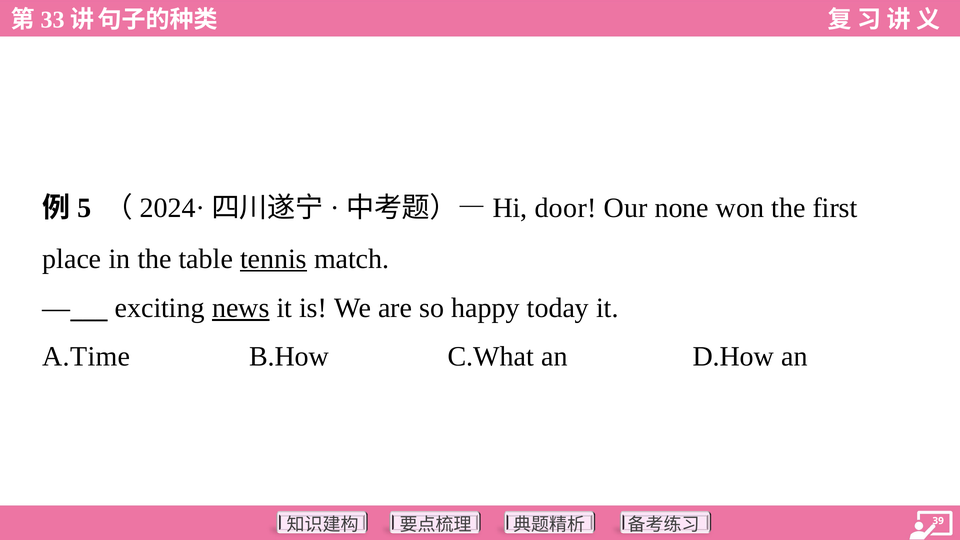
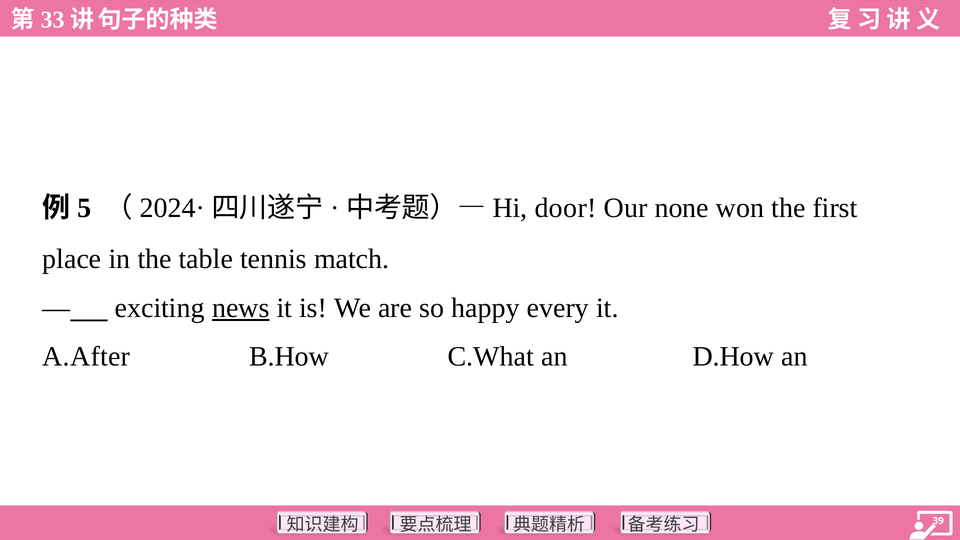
tennis underline: present -> none (274, 259)
today: today -> every (558, 308)
A.Time: A.Time -> A.After (86, 357)
